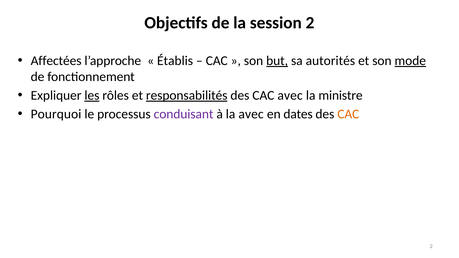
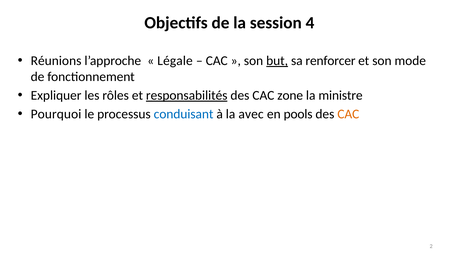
session 2: 2 -> 4 (310, 23)
Affectées: Affectées -> Réunions (56, 61)
Établis: Établis -> Légale (175, 61)
autorités: autorités -> renforcer (330, 61)
mode underline: present -> none (410, 61)
les underline: present -> none (92, 95)
CAC avec: avec -> zone (290, 95)
conduisant colour: purple -> blue (184, 114)
dates: dates -> pools (298, 114)
